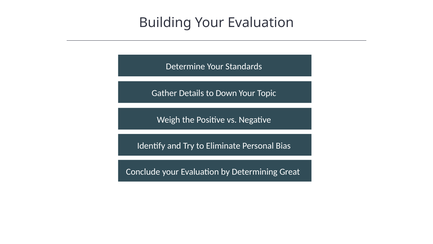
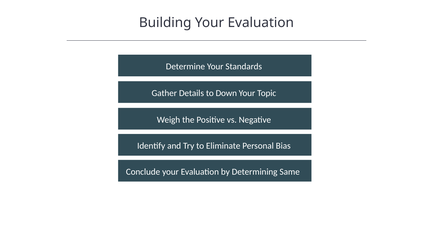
Great: Great -> Same (290, 172)
